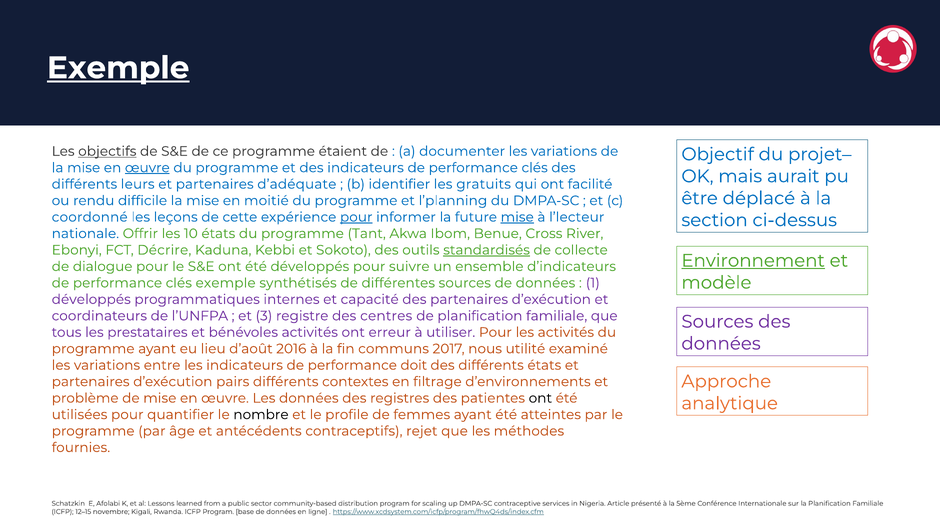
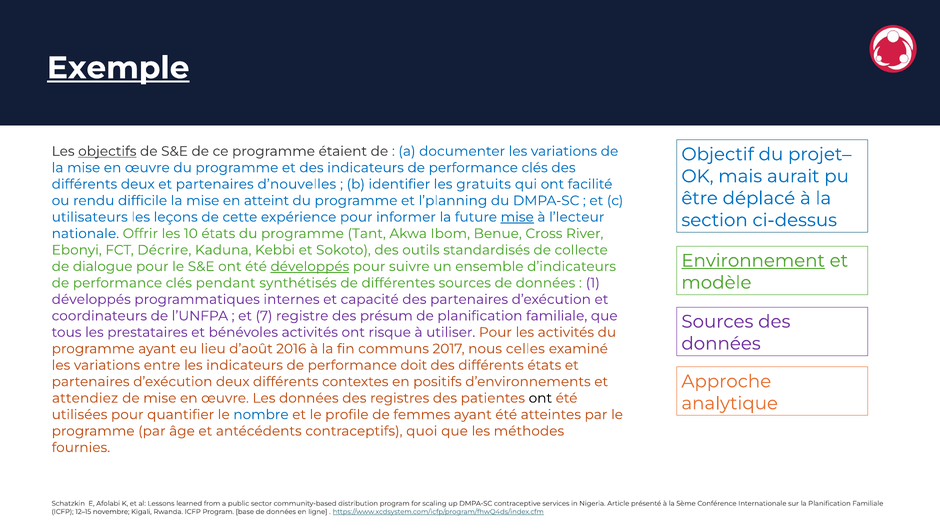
œuvre underline: present -> none (147, 168)
différents leurs: leurs -> deux (138, 184)
d’adéquate: d’adéquate -> d’nouvelles (297, 184)
moitié: moitié -> atteint (266, 201)
coordonné: coordonné -> utilisateurs (90, 217)
pour underline: present -> none (356, 217)
standardisés underline: present -> none (487, 250)
développés underline: none -> present (310, 266)
clés exemple: exemple -> pendant (226, 283)
3: 3 -> 7 (264, 316)
centres: centres -> présum (386, 316)
erreur: erreur -> risque (390, 332)
utilité: utilité -> celles (525, 349)
d’exécution pairs: pairs -> deux (233, 382)
filtrage: filtrage -> positifs (437, 382)
problème: problème -> attendiez (85, 398)
nombre colour: black -> blue (261, 414)
rejet: rejet -> quoi (422, 431)
